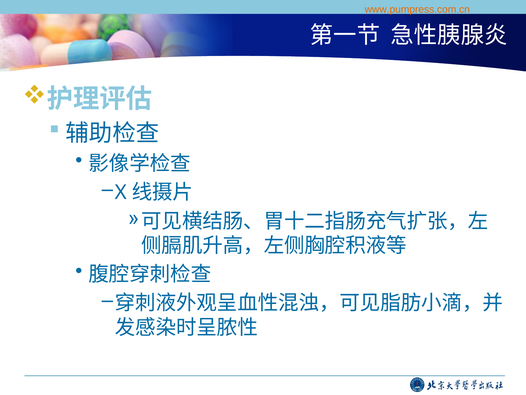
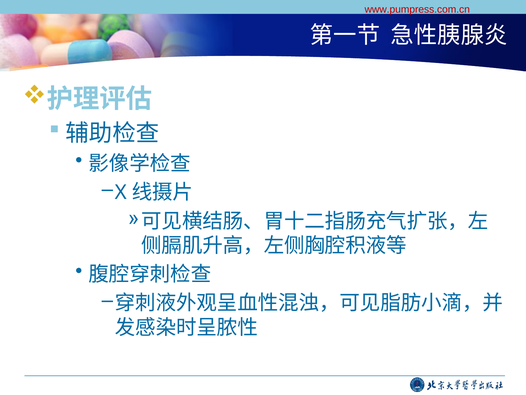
www.pumpress.com.cn colour: orange -> red (417, 9)
